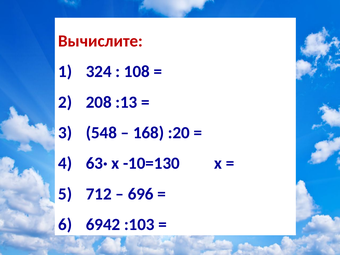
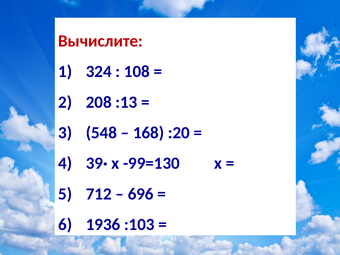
63·: 63· -> 39· (97, 163)
-10=130: -10=130 -> -99=130 (151, 163)
6942: 6942 -> 1936 (103, 225)
